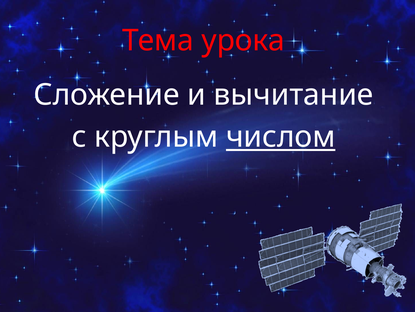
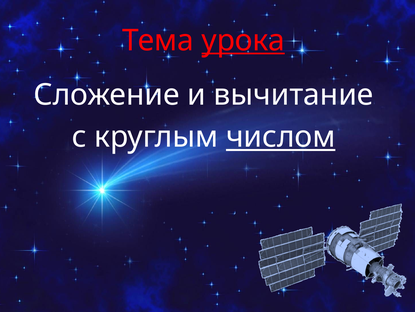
урока underline: none -> present (243, 40)
